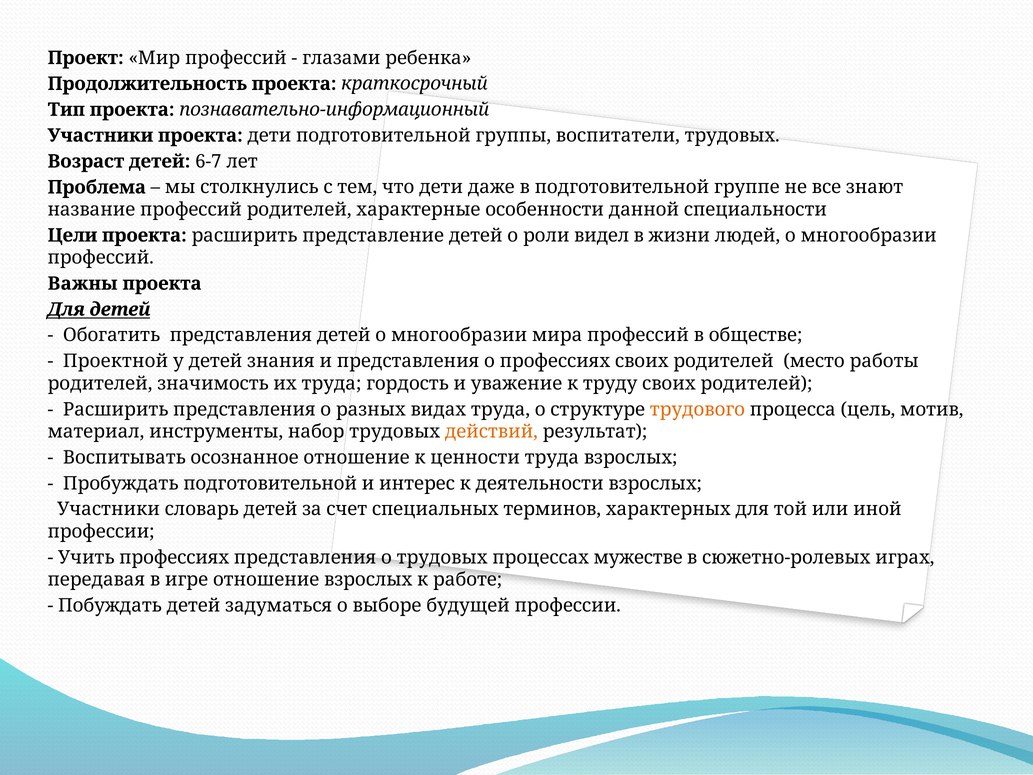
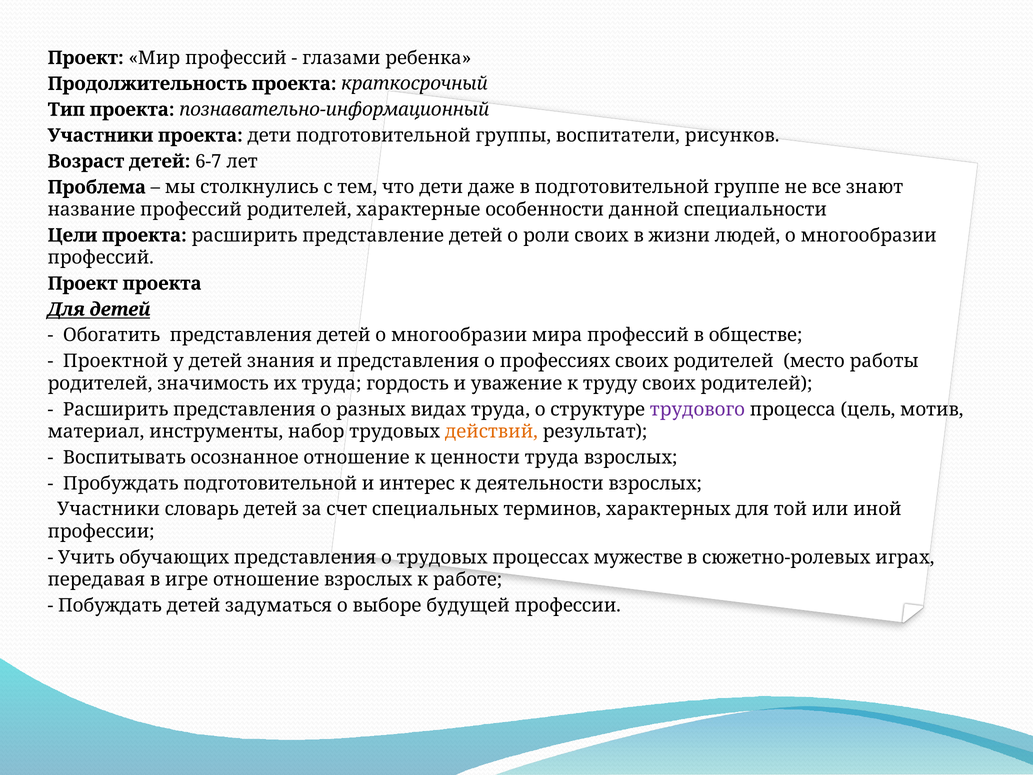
воспитатели трудовых: трудовых -> рисунков (732, 135)
роли видел: видел -> своих (601, 235)
Важны: Важны -> Проект (83, 283)
трудового colour: orange -> purple (697, 409)
Учить профессиях: профессиях -> обучающих (174, 557)
